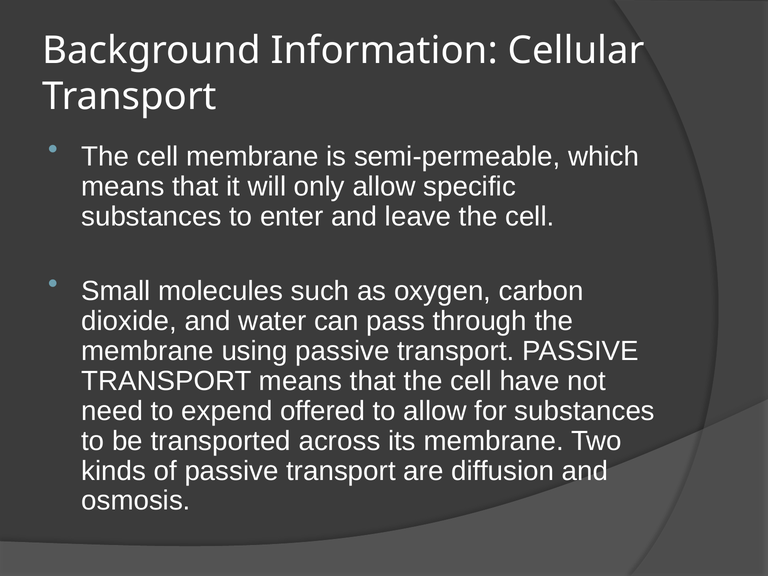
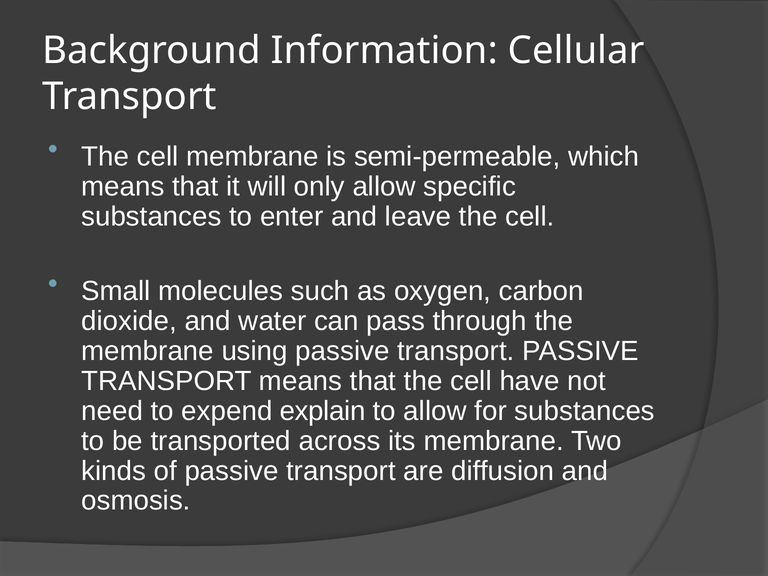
offered: offered -> explain (323, 411)
